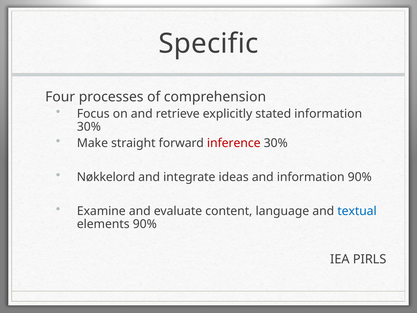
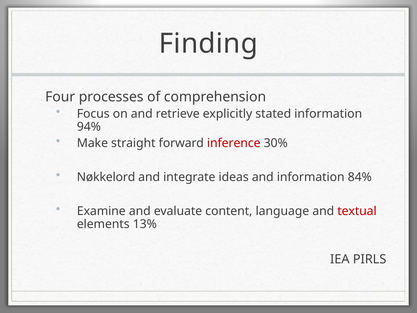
Specific: Specific -> Finding (208, 44)
30%: 30% -> 94% (89, 127)
information 90%: 90% -> 84% (360, 177)
textual colour: blue -> red (357, 211)
elements 90%: 90% -> 13% (145, 224)
